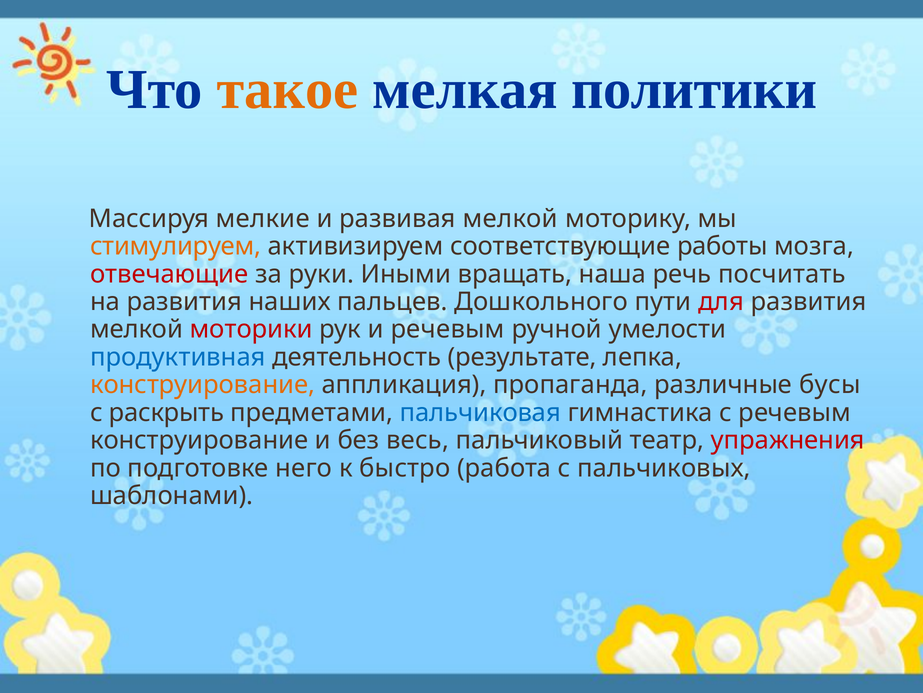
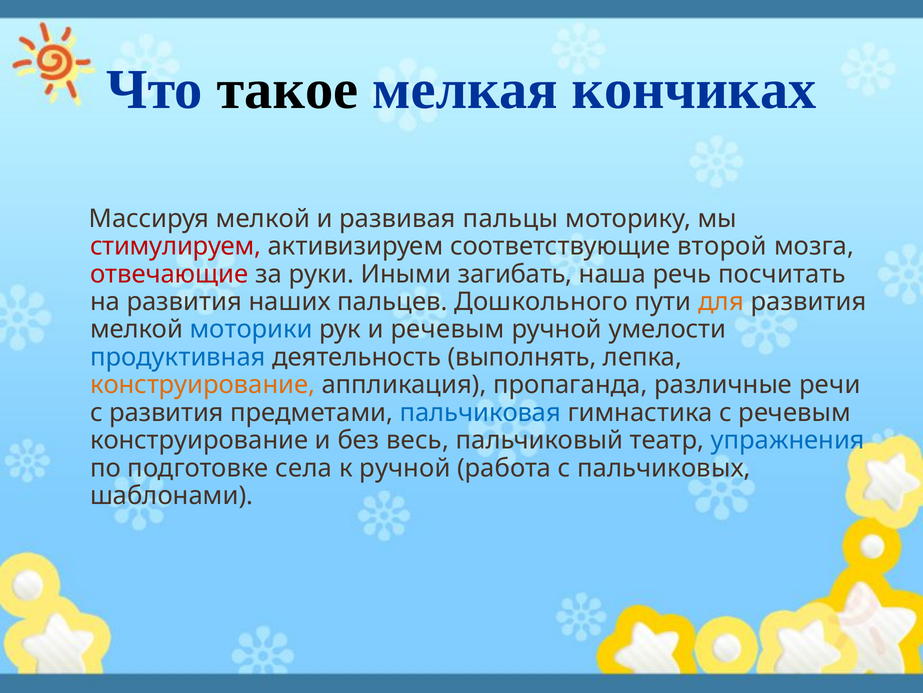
такое colour: orange -> black (288, 89)
политики: политики -> кончиках (694, 89)
Массируя мелкие: мелкие -> мелкой (263, 218)
развивая мелкой: мелкой -> пальцы (510, 218)
стимулируем colour: orange -> red (176, 246)
работы: работы -> второй (722, 246)
вращать: вращать -> загибать (515, 274)
для colour: red -> orange (721, 301)
моторики colour: red -> blue (251, 329)
результате: результате -> выполнять (522, 357)
бусы: бусы -> речи (830, 385)
с раскрыть: раскрыть -> развития (166, 412)
упражнения colour: red -> blue (788, 440)
него: него -> села (304, 468)
к быстро: быстро -> ручной (405, 468)
